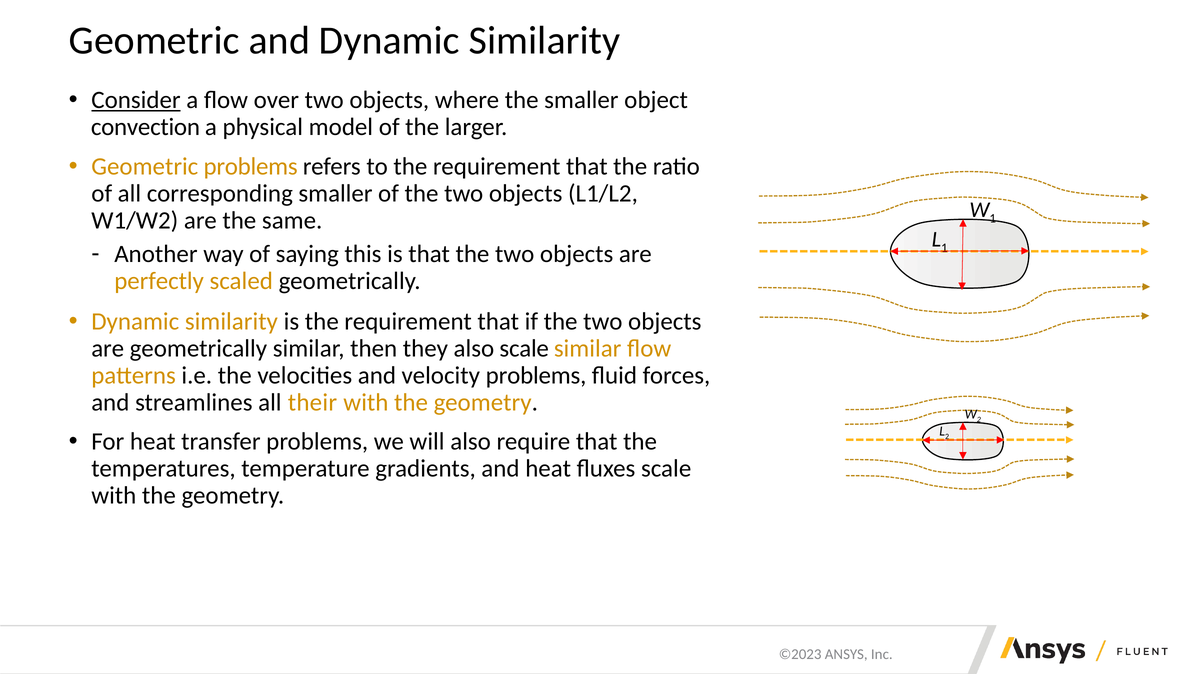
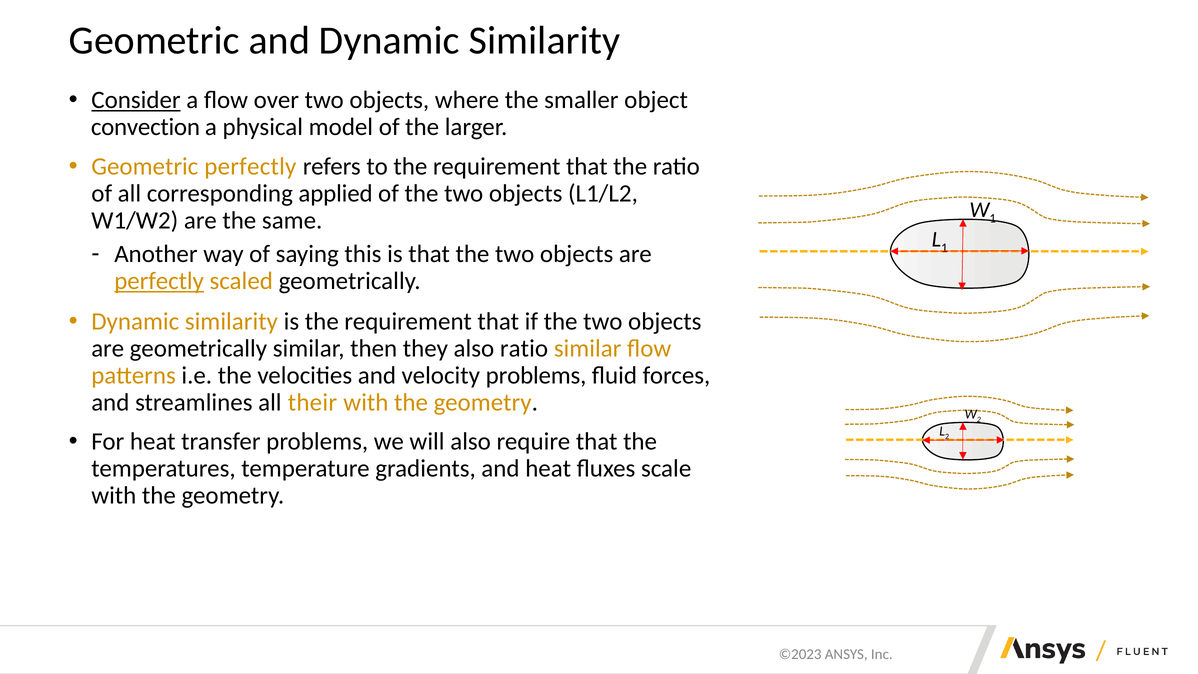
Geometric problems: problems -> perfectly (250, 167)
corresponding smaller: smaller -> applied (336, 194)
perfectly underline: none -> present (159, 281)
also scale: scale -> ratio (524, 348)
